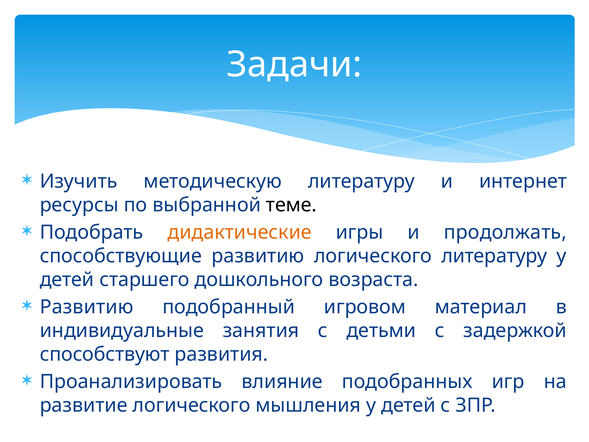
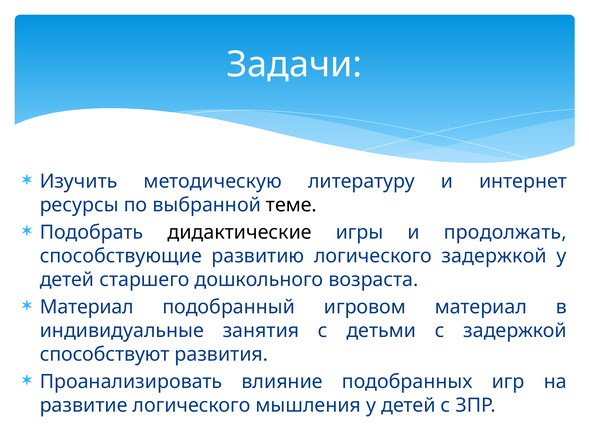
дидактические colour: orange -> black (240, 232)
логического литературу: литературу -> задержкой (494, 256)
Развитию: Развитию -> Материал (87, 307)
